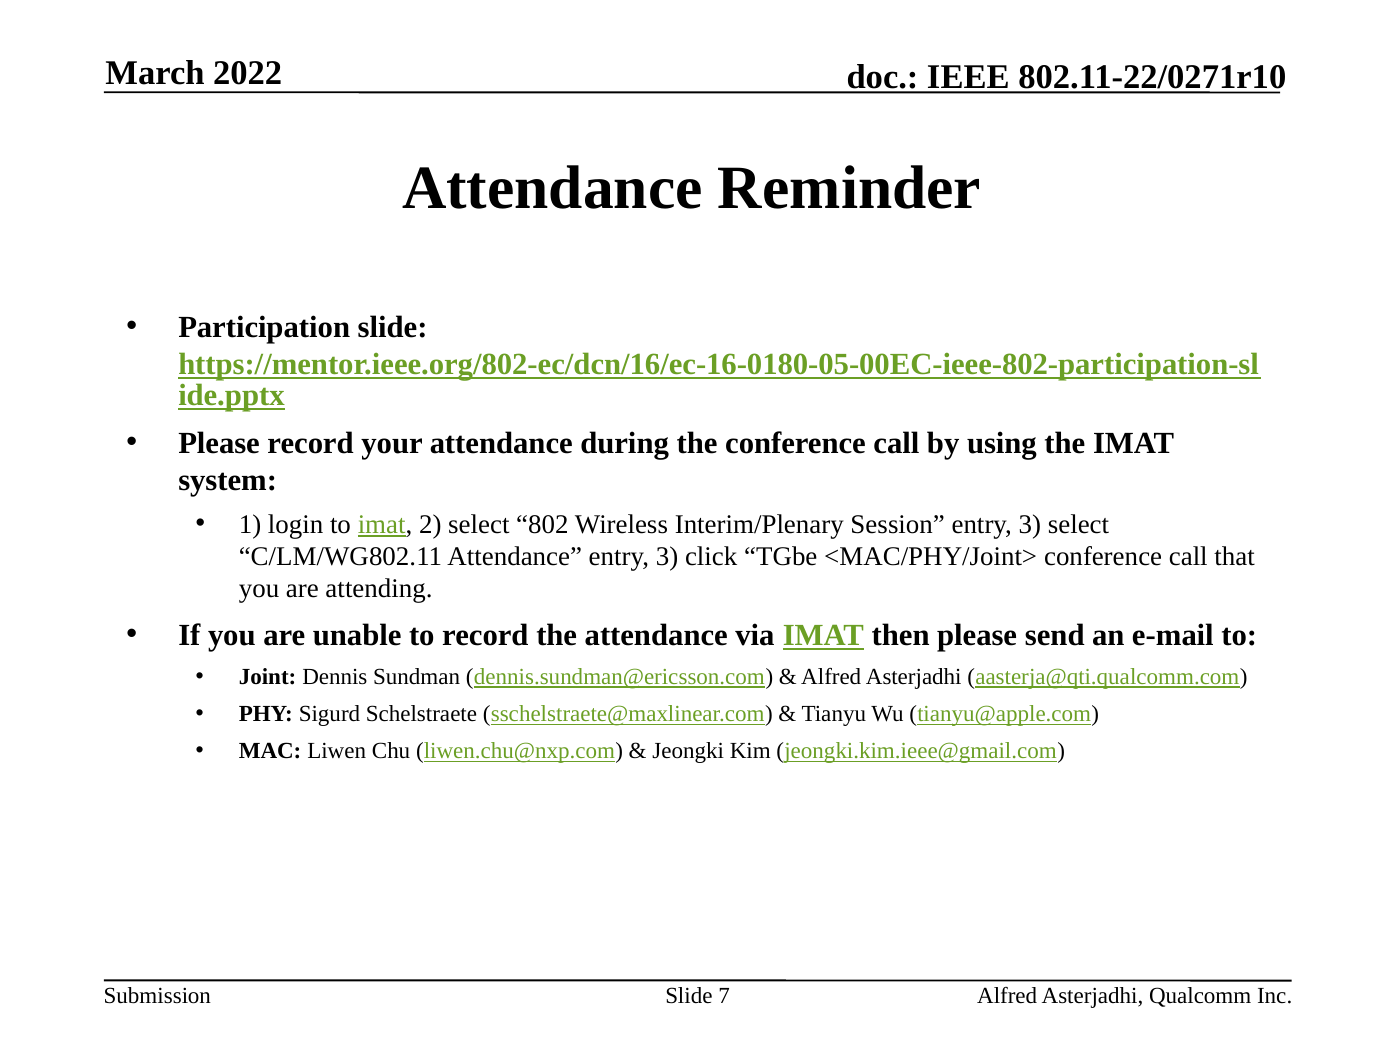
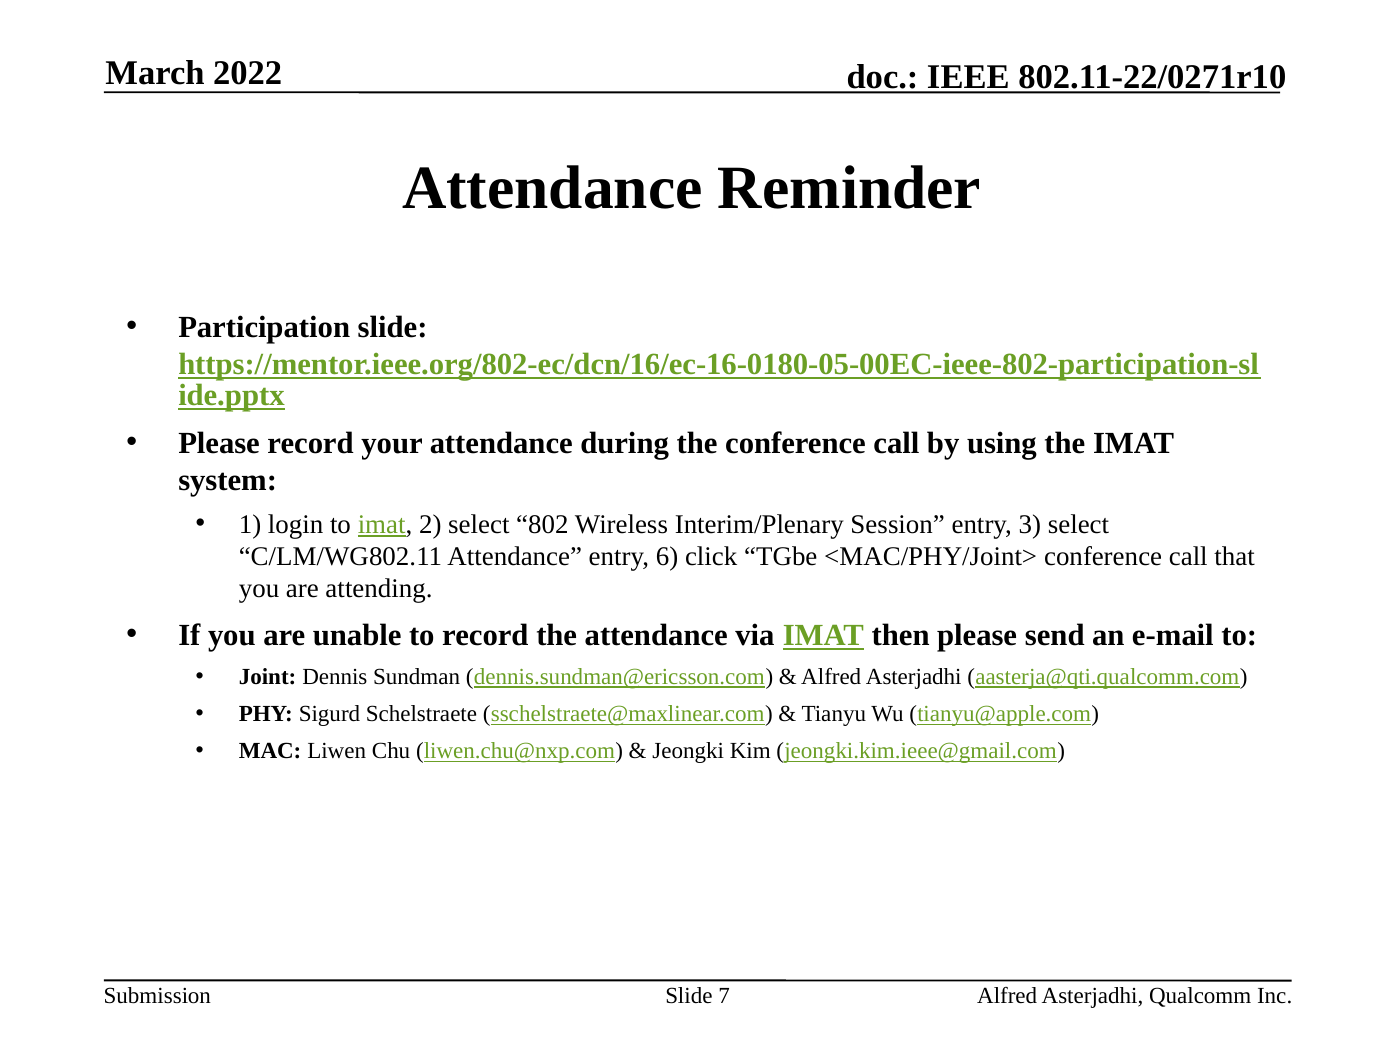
Attendance entry 3: 3 -> 6 (667, 557)
